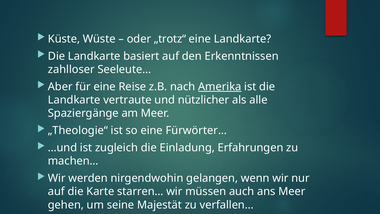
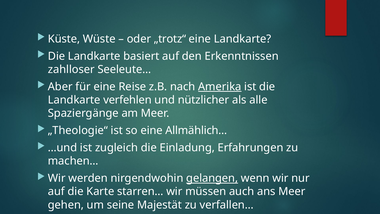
vertraute: vertraute -> verfehlen (127, 100)
Fürwörter…: Fürwörter… -> Allmählich… (196, 130)
gelangen underline: none -> present (212, 178)
